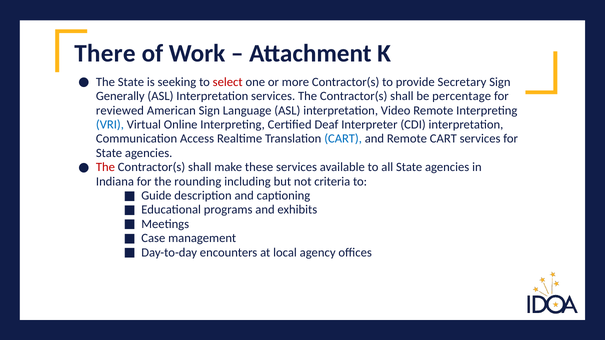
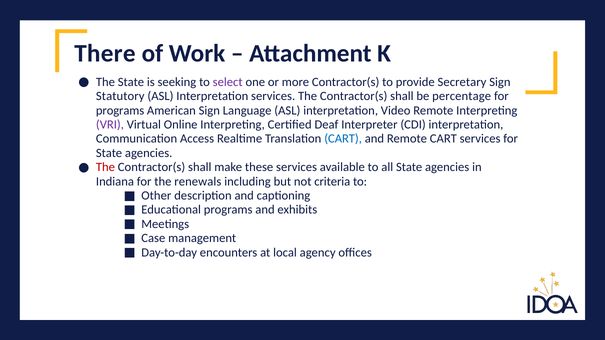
select colour: red -> purple (228, 82)
Generally: Generally -> Statutory (120, 96)
reviewed: reviewed -> programs (120, 110)
VRI colour: blue -> purple (110, 125)
rounding: rounding -> renewals (198, 182)
Guide: Guide -> Other (156, 196)
